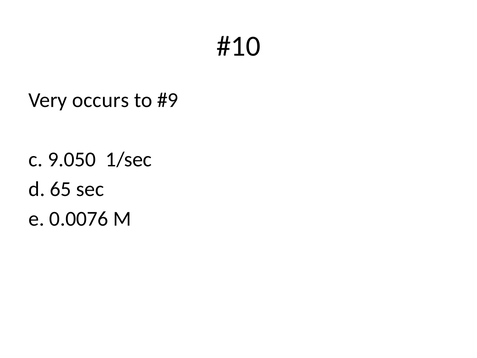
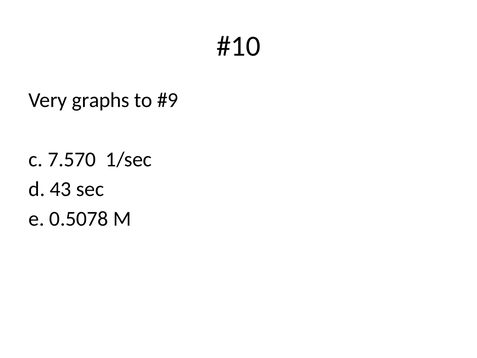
occurs: occurs -> graphs (101, 100)
9.050: 9.050 -> 7.570 (72, 159)
65: 65 -> 43 (61, 189)
0.0076: 0.0076 -> 0.5078 (79, 219)
